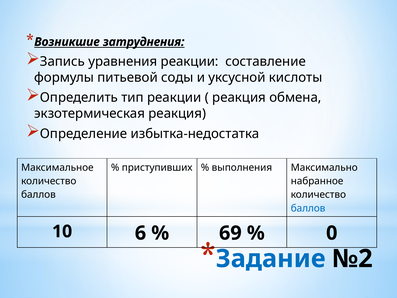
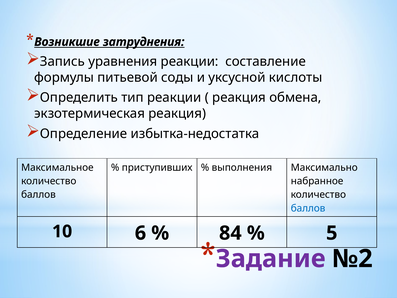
69: 69 -> 84 (230, 233)
0: 0 -> 5 (332, 233)
Задание colour: blue -> purple (271, 259)
